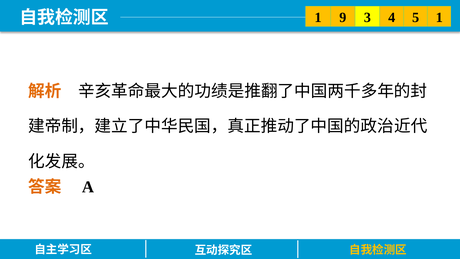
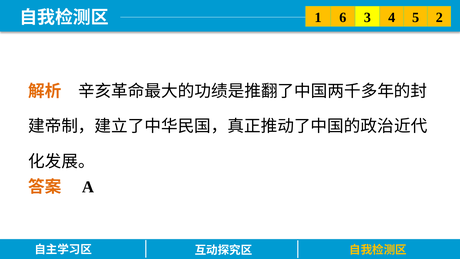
9: 9 -> 6 (343, 17)
5 1: 1 -> 2 (439, 17)
